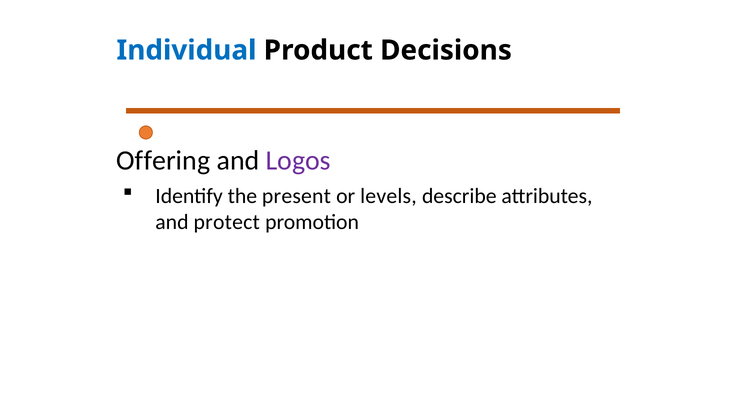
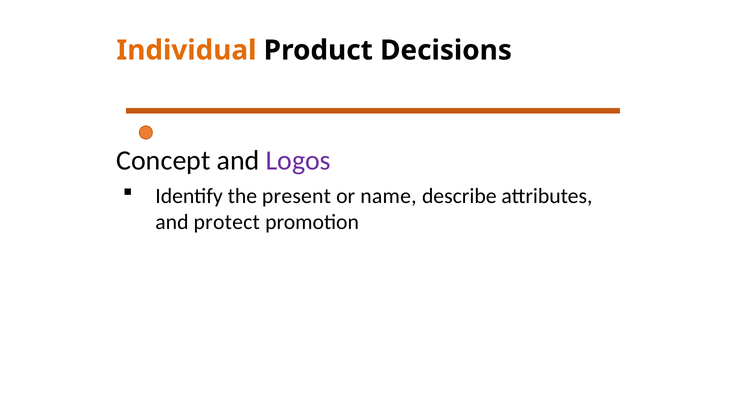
Individual colour: blue -> orange (186, 50)
Offering: Offering -> Concept (163, 161)
levels: levels -> name (388, 196)
